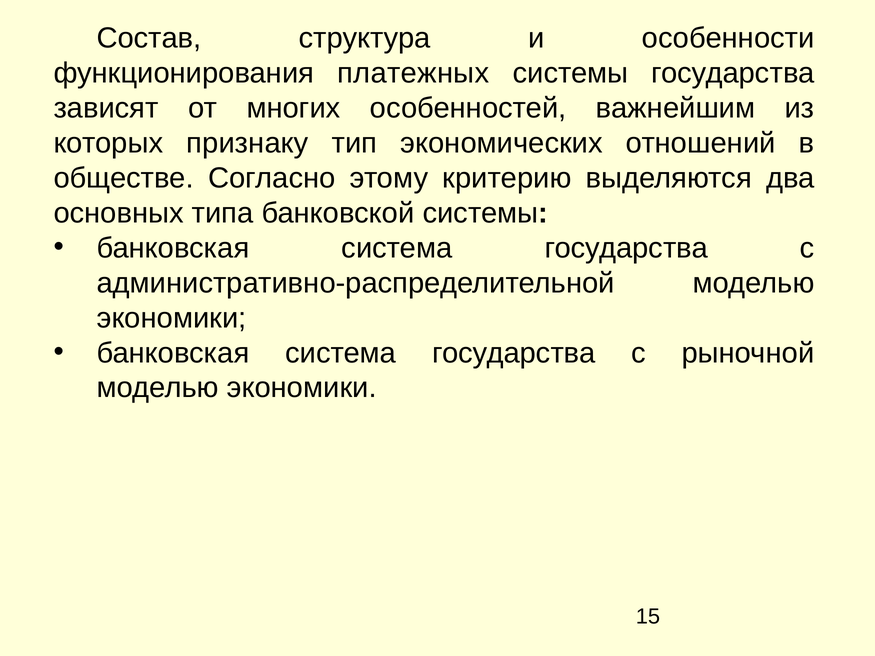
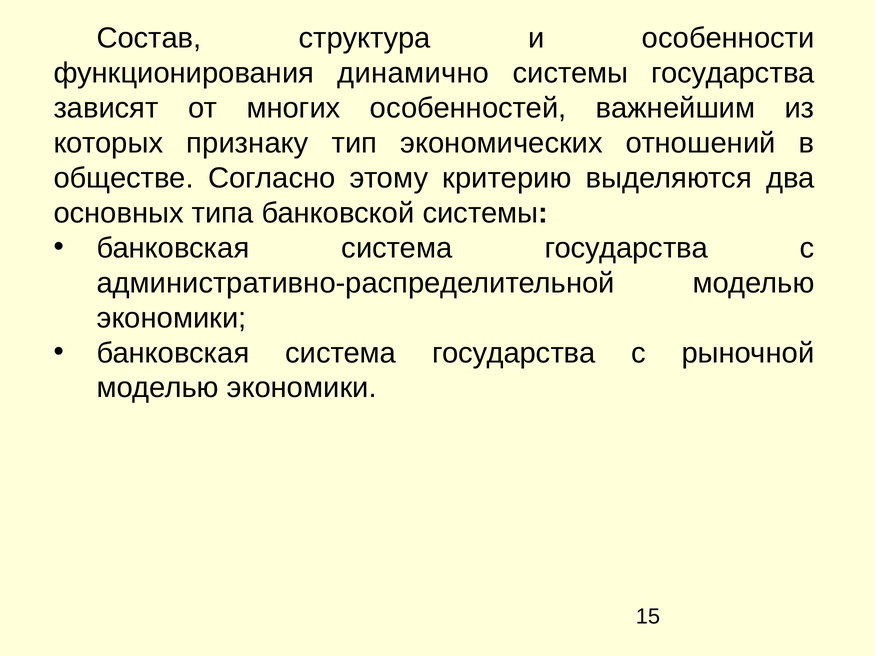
платежных: платежных -> динамично (413, 73)
